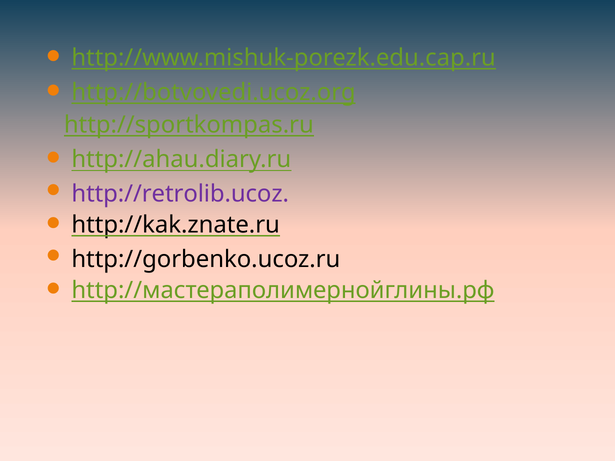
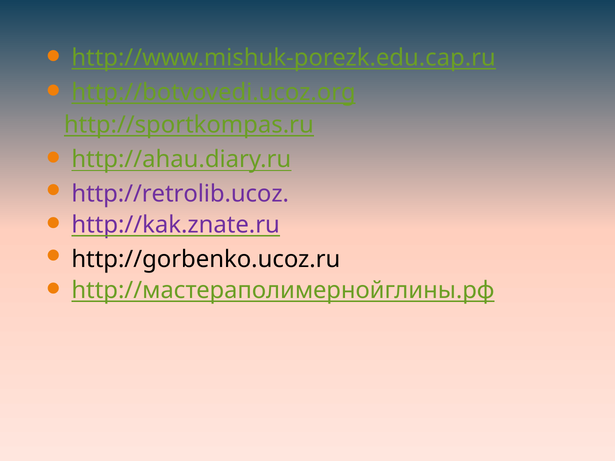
http://kak.znate.ru colour: black -> purple (176, 225)
